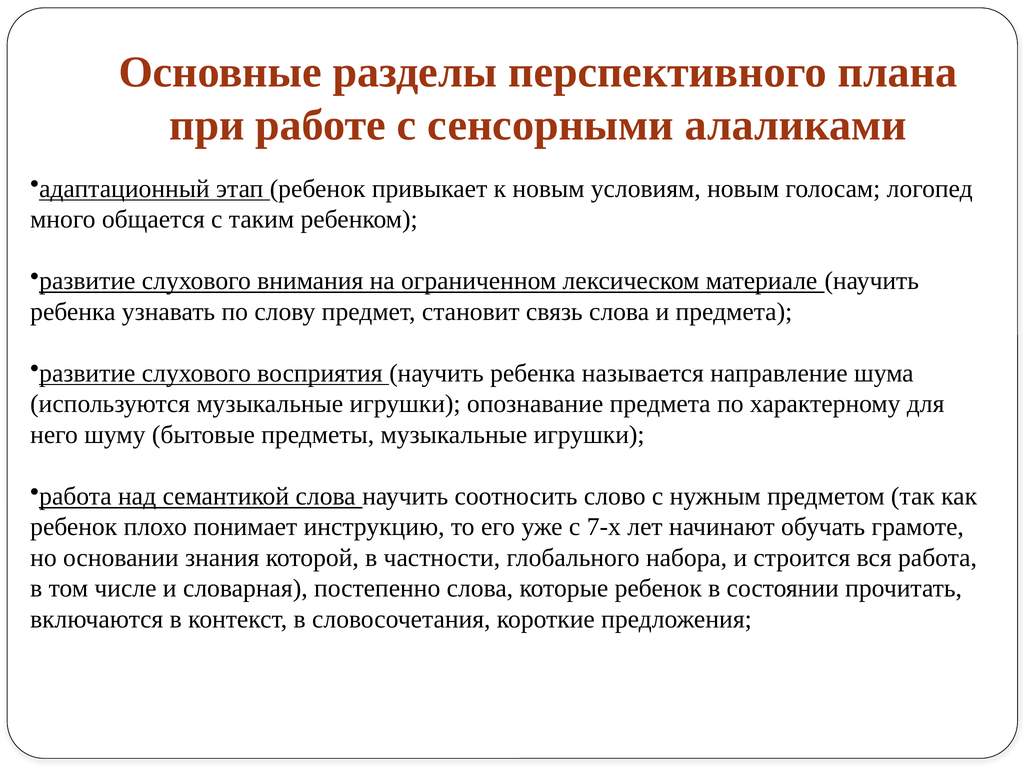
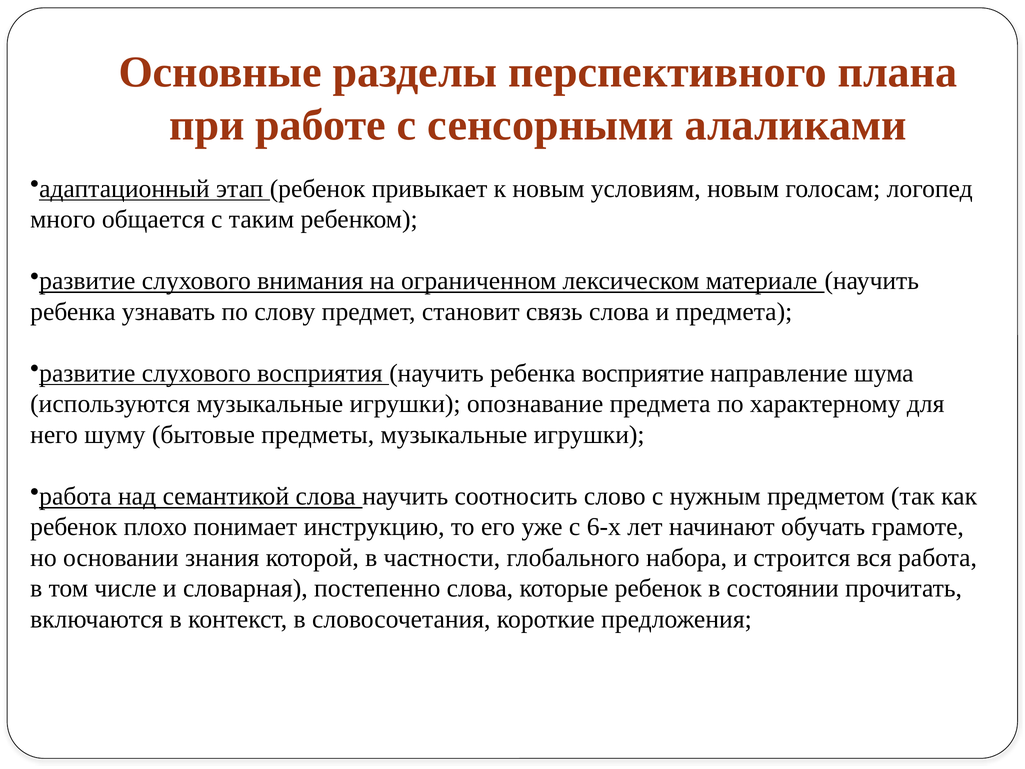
называется: называется -> восприятие (643, 373)
7-х: 7-х -> 6-х (604, 527)
